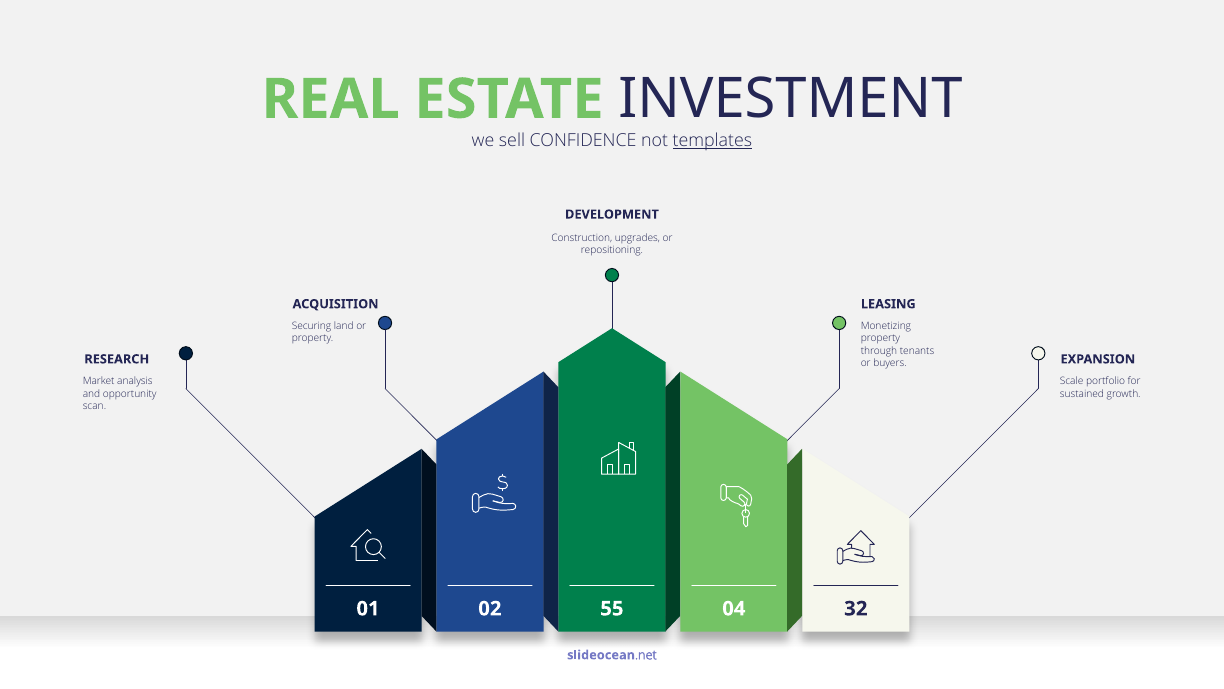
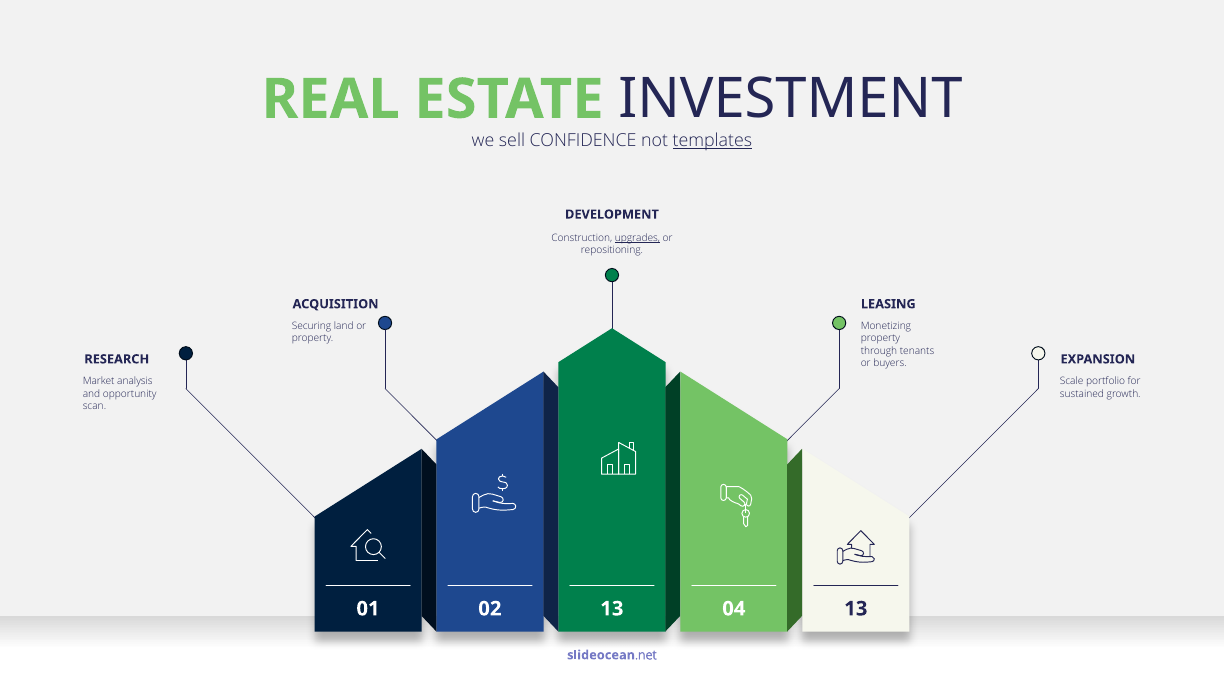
upgrades underline: none -> present (637, 238)
02 55: 55 -> 13 (612, 608)
04 32: 32 -> 13 (856, 608)
